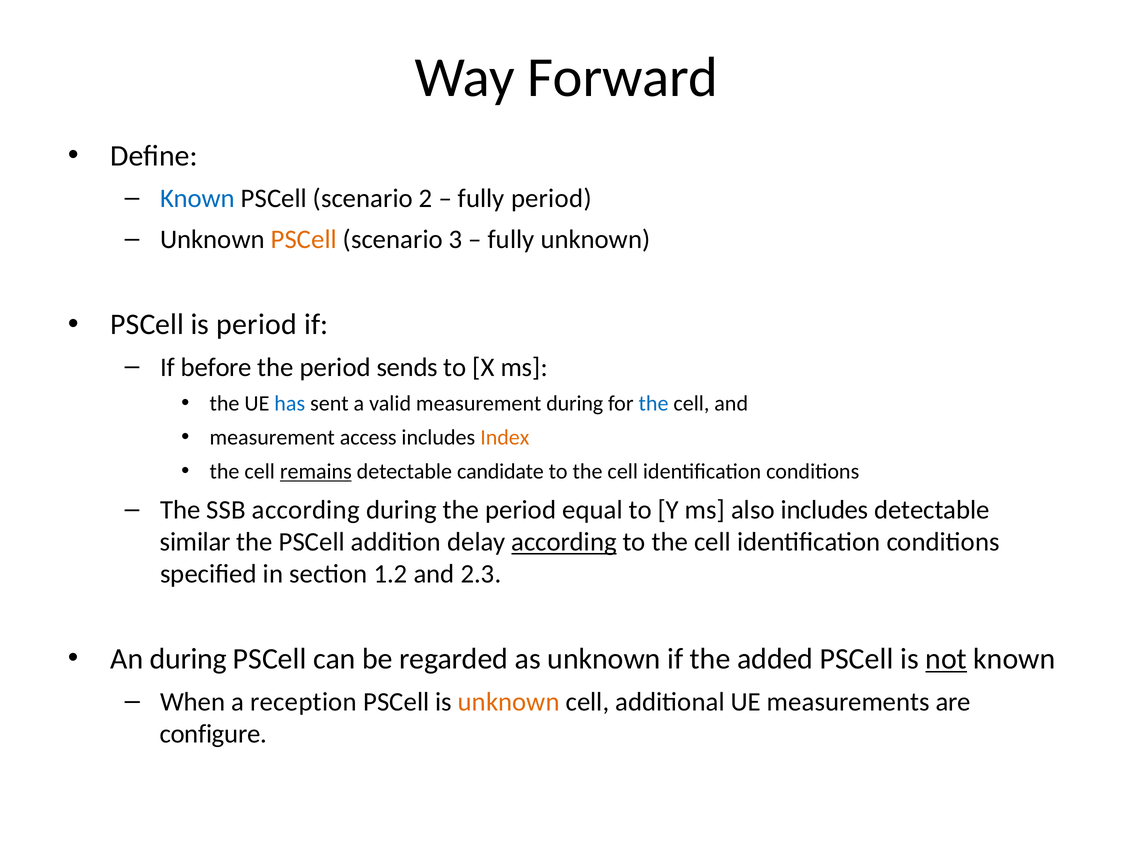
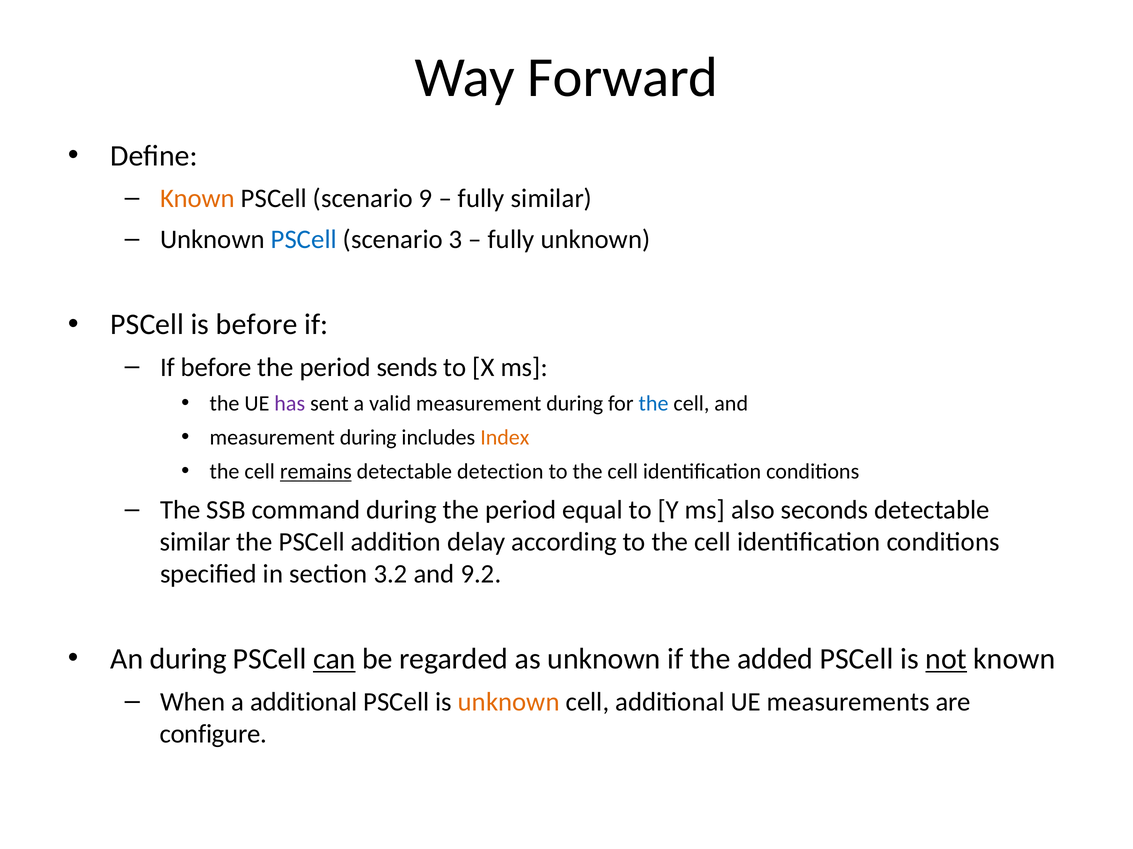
Known colour: blue -> orange (197, 199)
2: 2 -> 9 (426, 199)
fully period: period -> similar (551, 199)
PSCell colour: orange -> blue (304, 240)
is period: period -> before (257, 325)
has colour: blue -> purple (290, 404)
access: access -> during (368, 438)
candidate: candidate -> detection (500, 472)
SSB according: according -> command (306, 510)
also includes: includes -> seconds (824, 510)
according underline: present -> none (564, 543)
1.2: 1.2 -> 3.2 (391, 575)
2.3: 2.3 -> 9.2 (481, 575)
can underline: none -> present (334, 660)
a reception: reception -> additional (304, 703)
